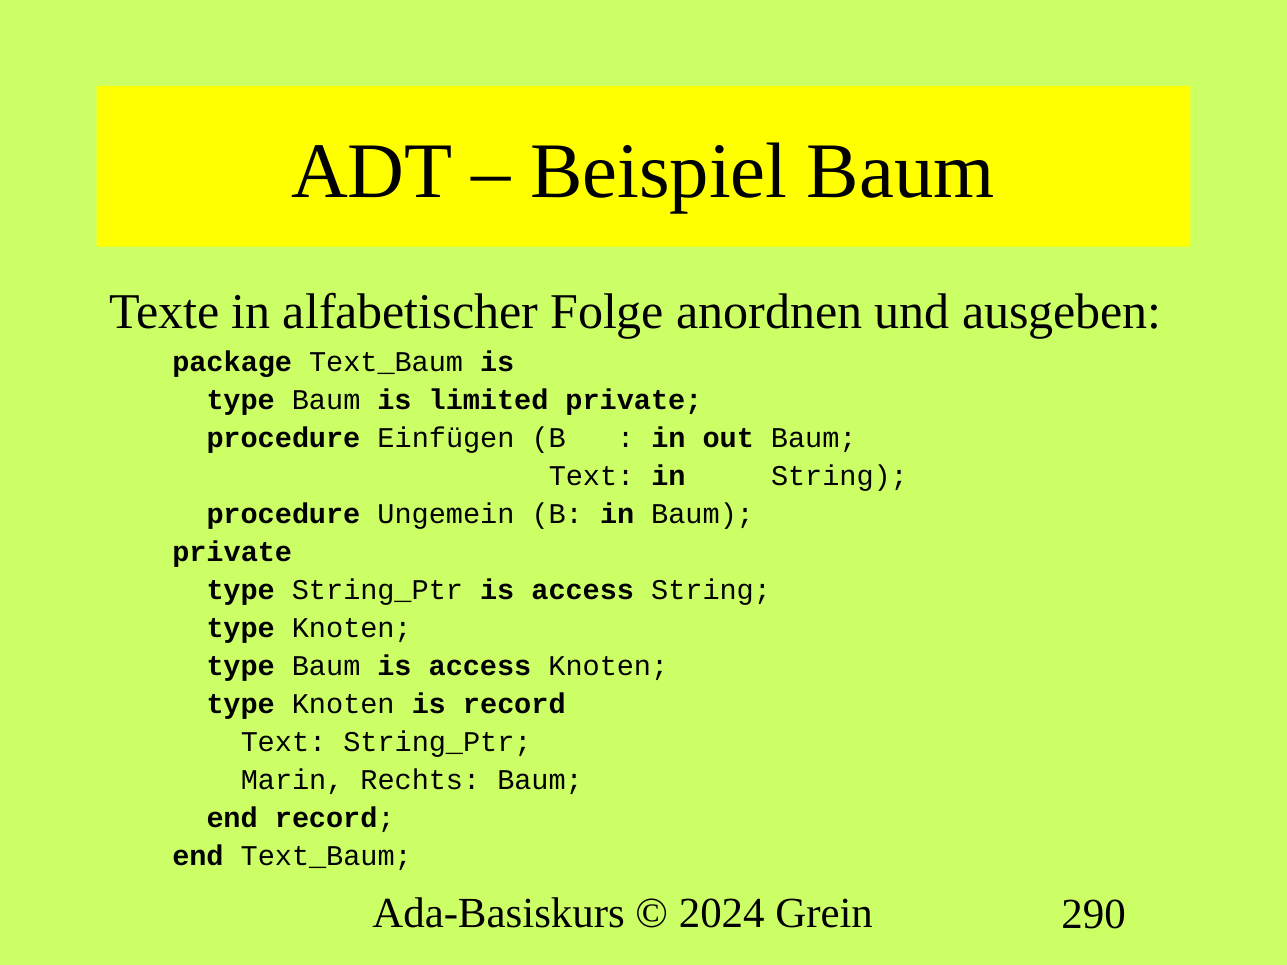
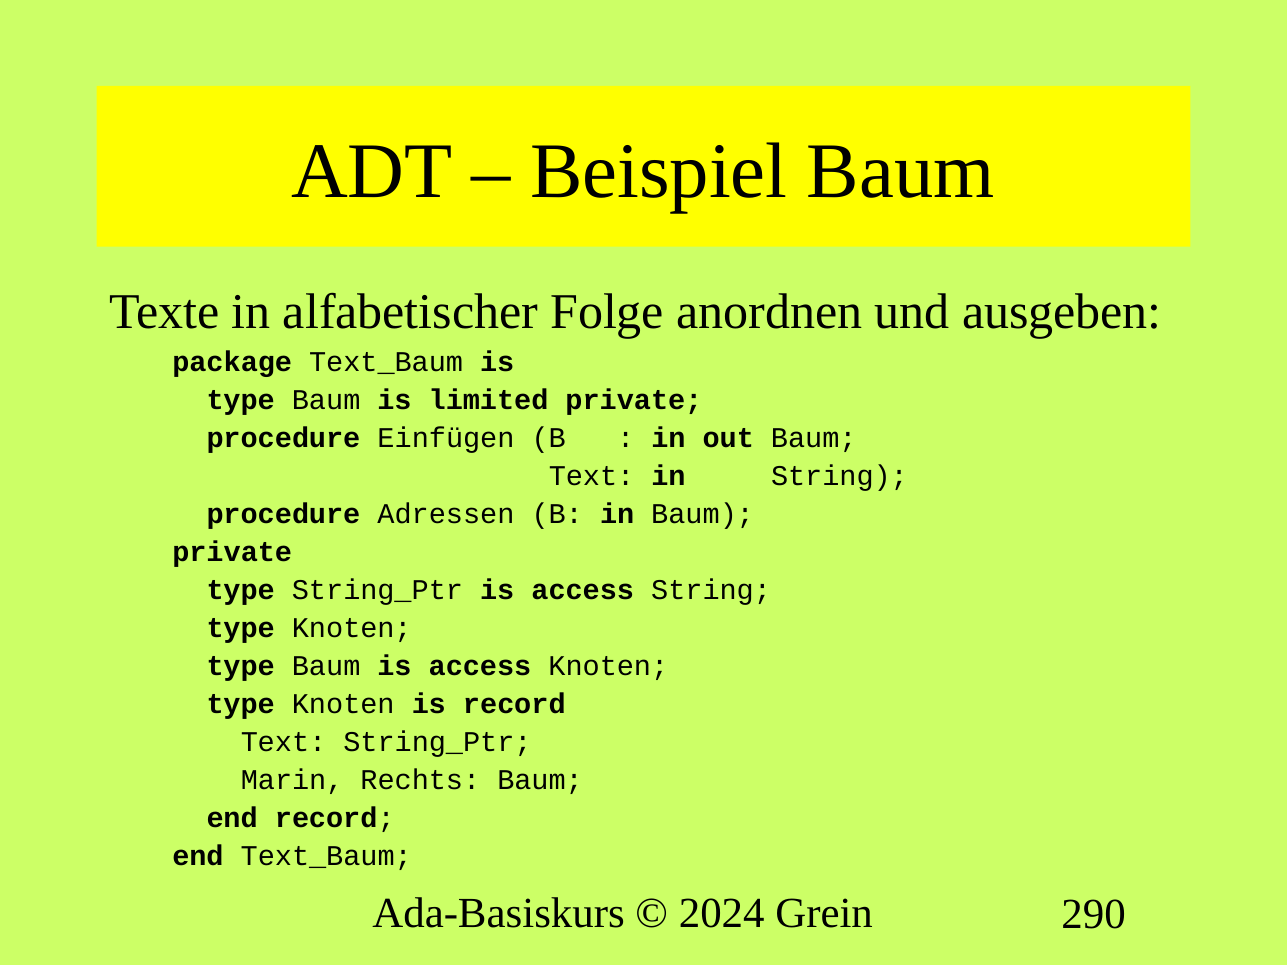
Ungemein: Ungemein -> Adressen (446, 514)
